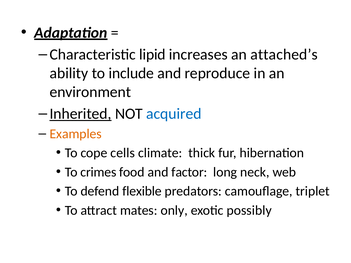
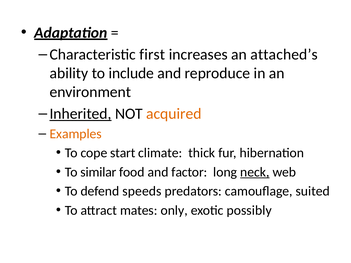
lipid: lipid -> first (152, 55)
acquired colour: blue -> orange (174, 114)
cells: cells -> start (123, 153)
crimes: crimes -> similar (98, 172)
neck underline: none -> present (255, 172)
flexible: flexible -> speeds (142, 191)
triplet: triplet -> suited (313, 191)
